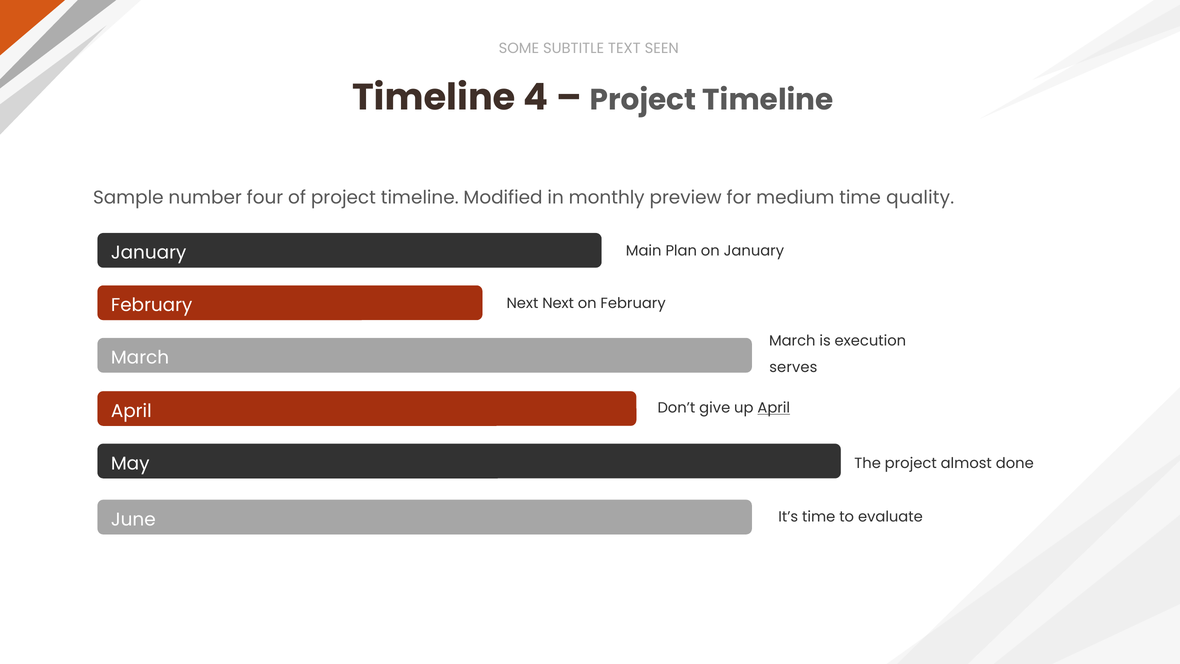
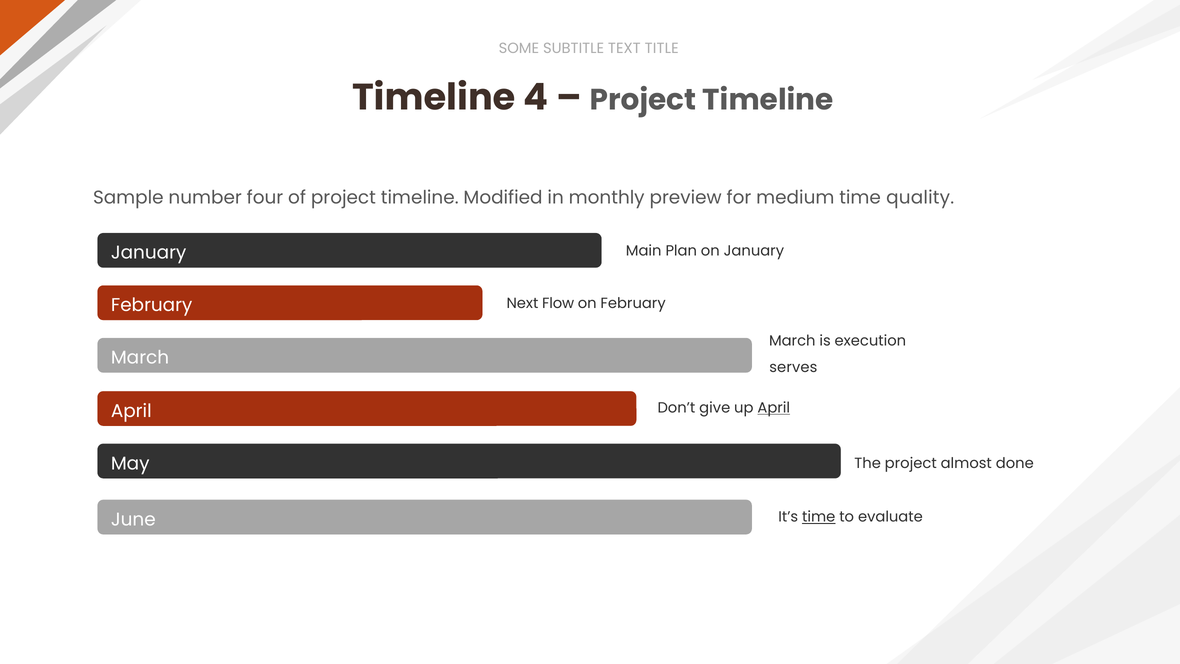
SEEN: SEEN -> TITLE (662, 48)
Next Next: Next -> Flow (558, 303)
time underline: none -> present (819, 517)
